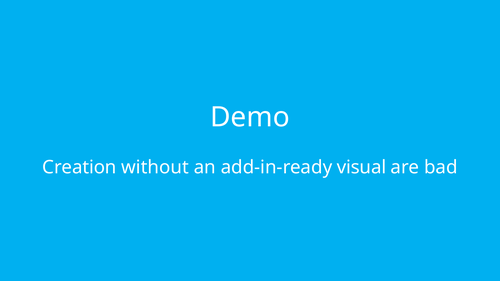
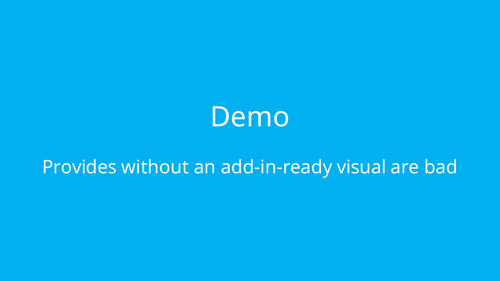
Creation: Creation -> Provides (79, 168)
